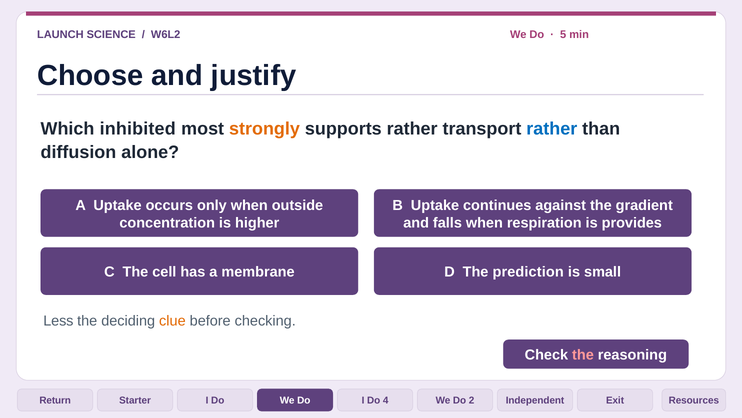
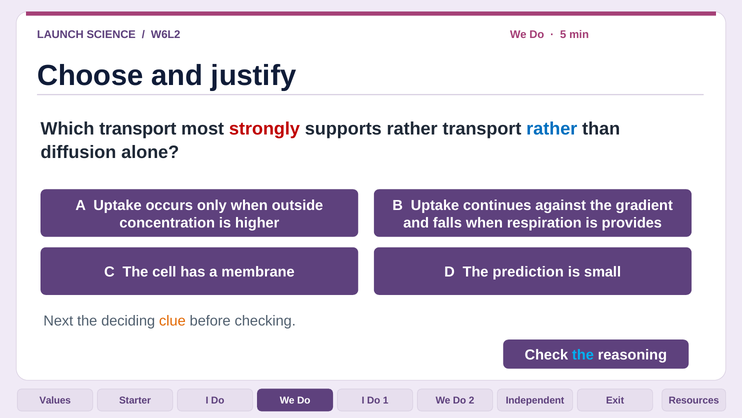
Which inhibited: inhibited -> transport (138, 128)
strongly colour: orange -> red (264, 128)
Less: Less -> Next (58, 320)
the colour: pink -> light blue (583, 355)
Return: Return -> Values (55, 400)
4: 4 -> 1 (386, 400)
